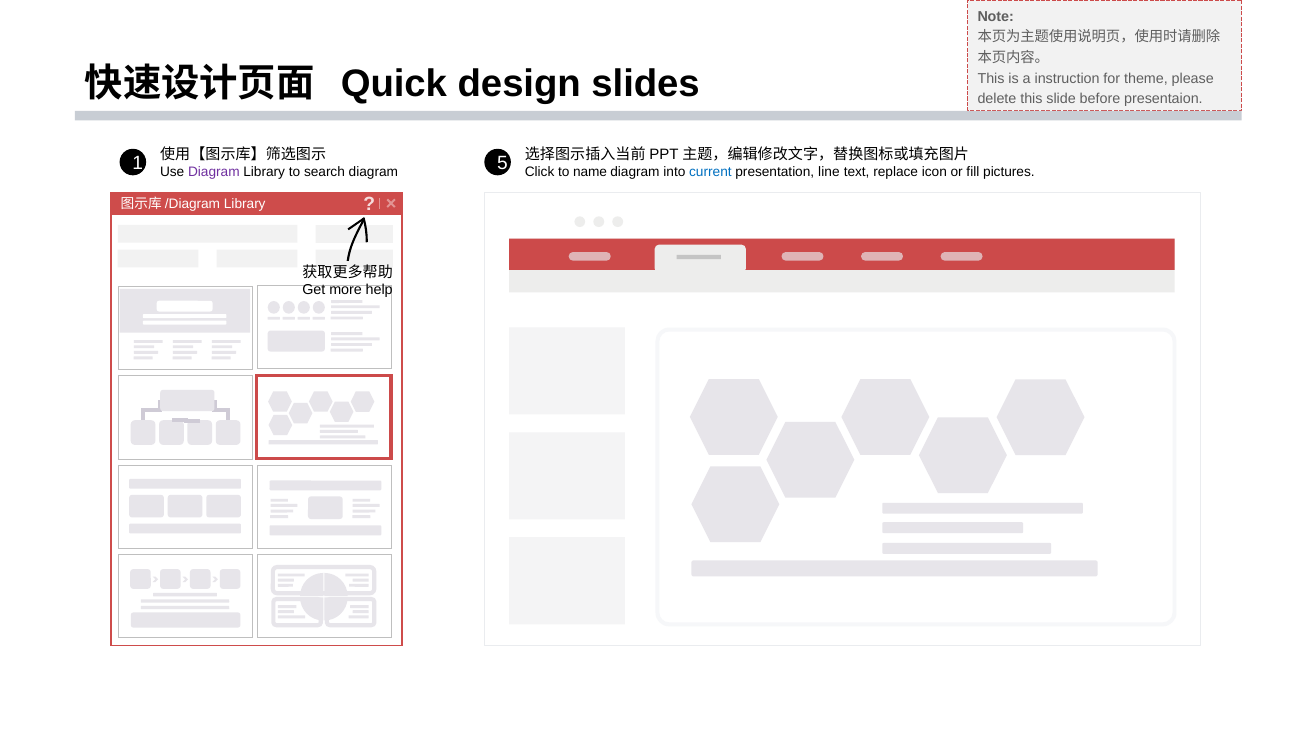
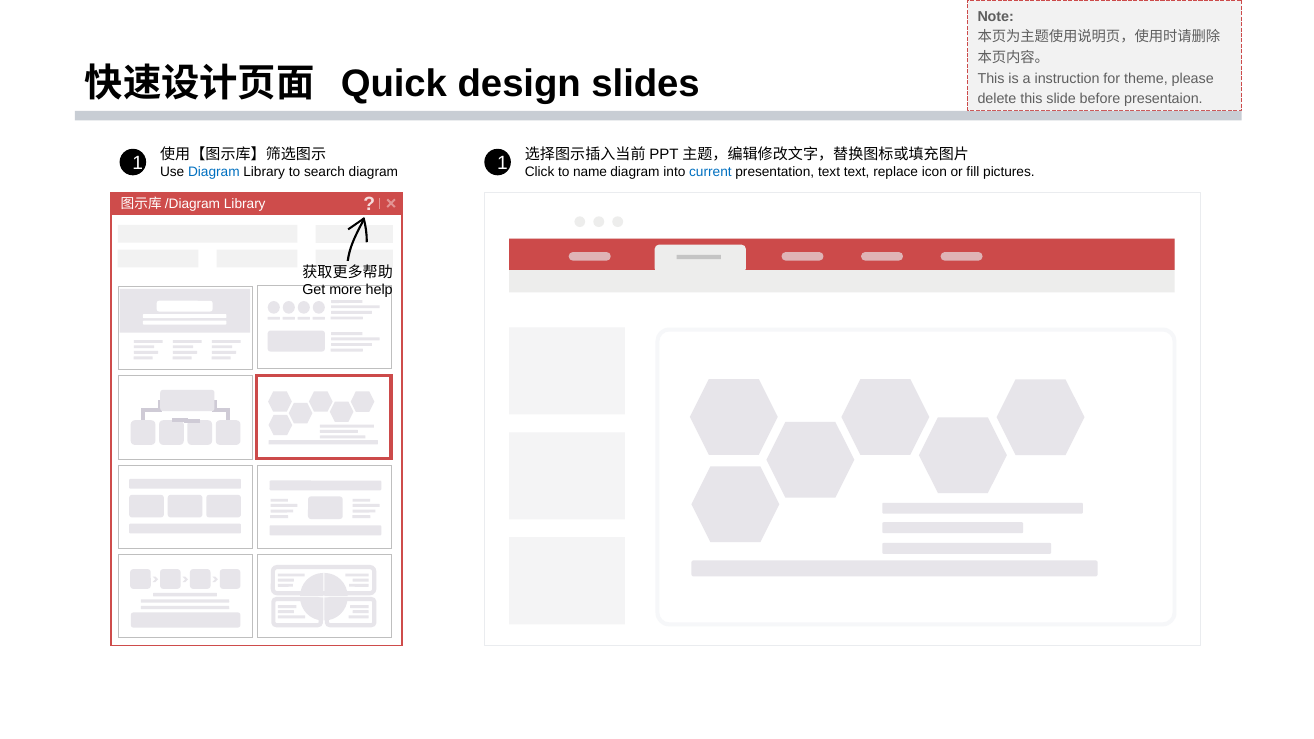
1 5: 5 -> 1 (503, 163)
Diagram colour: purple -> blue (214, 172)
presentation line: line -> text (829, 172)
